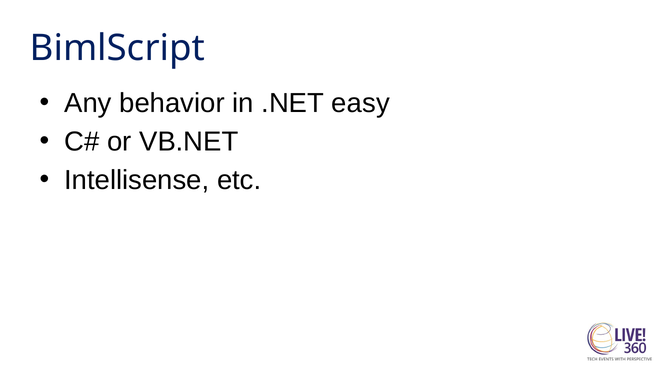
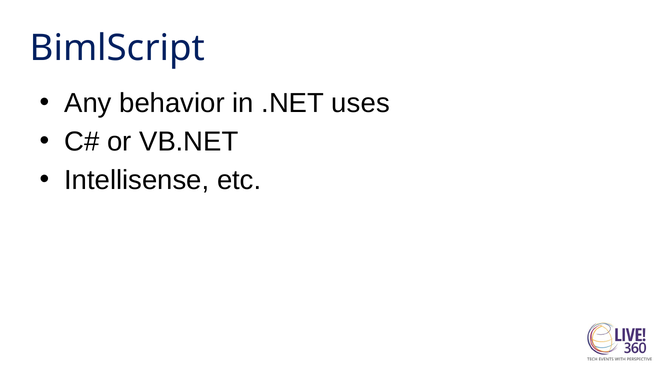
easy: easy -> uses (361, 103)
